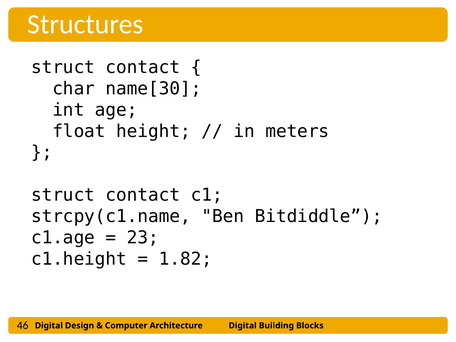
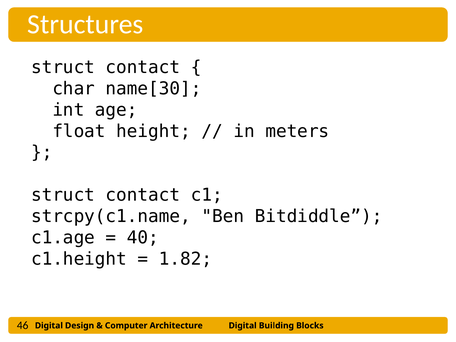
23: 23 -> 40 (143, 238)
